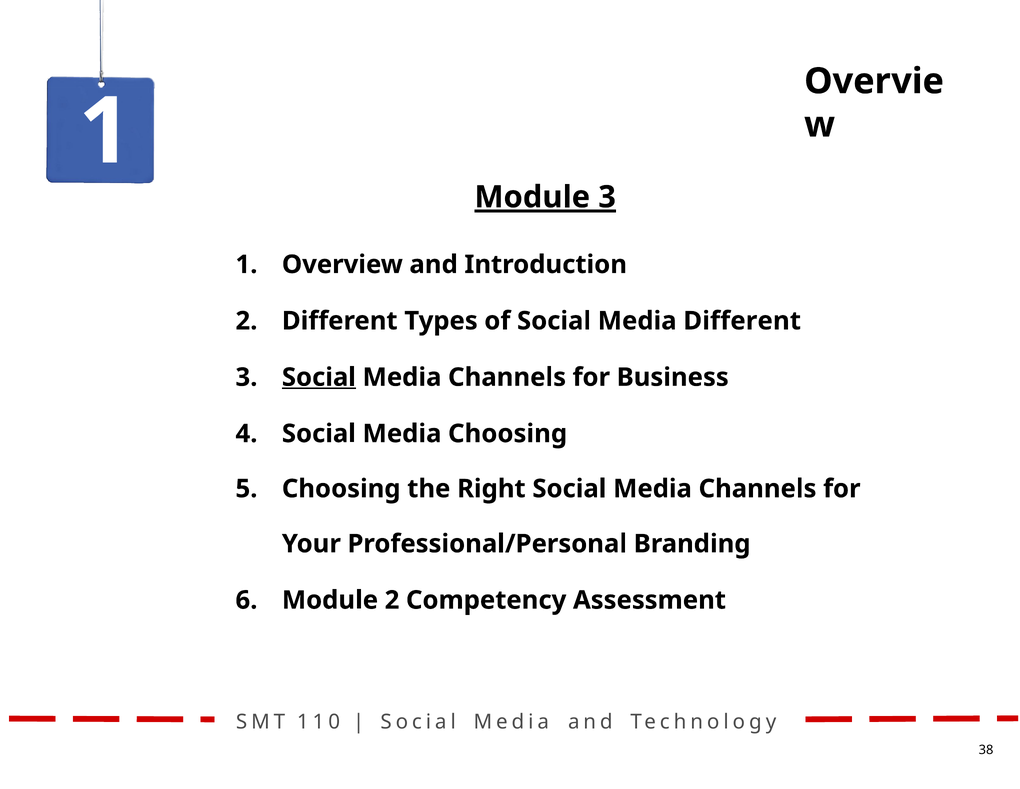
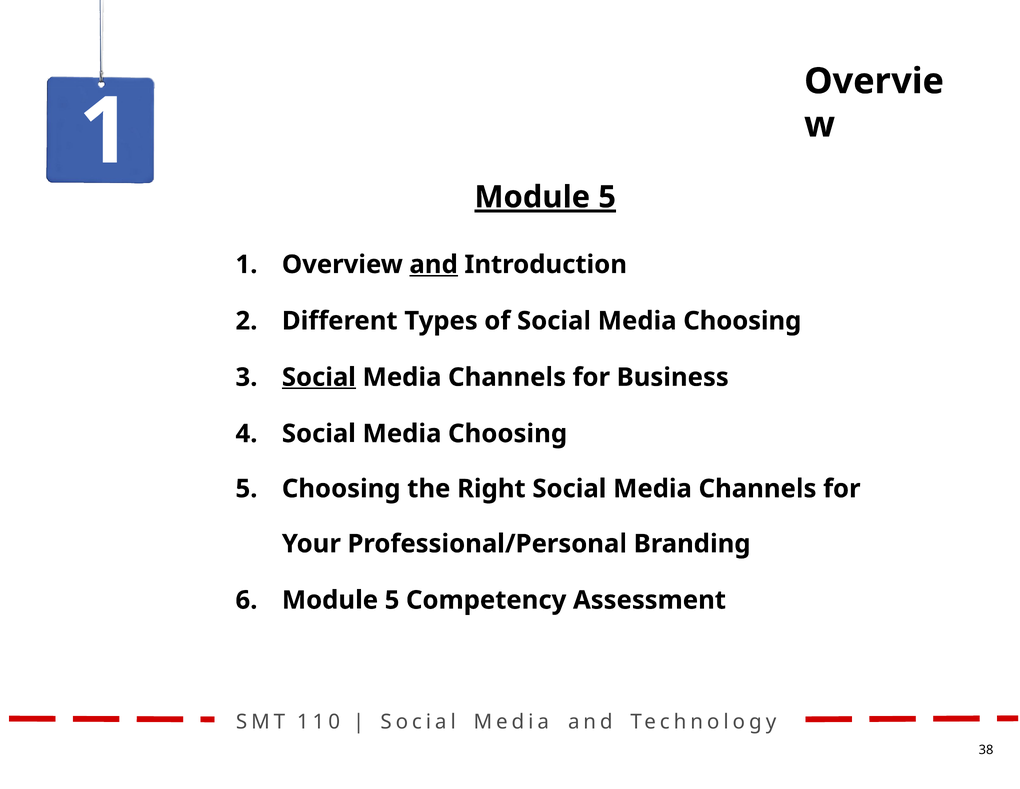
3: 3 -> 5 (607, 197)
and underline: none -> present (434, 264)
of Social Media Different: Different -> Choosing (742, 321)
2: 2 -> 5 (392, 600)
